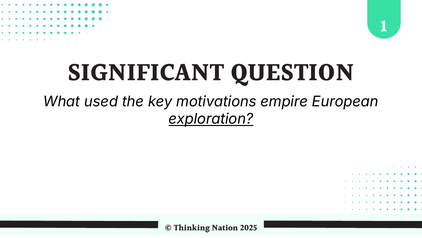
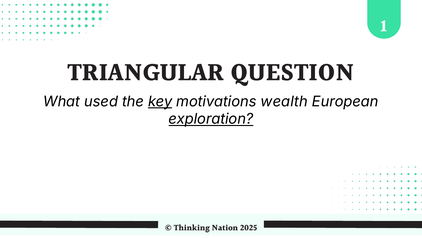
SIGNIFICANT: SIGNIFICANT -> TRIANGULAR (146, 73)
key underline: none -> present (160, 101)
empire: empire -> wealth (284, 101)
